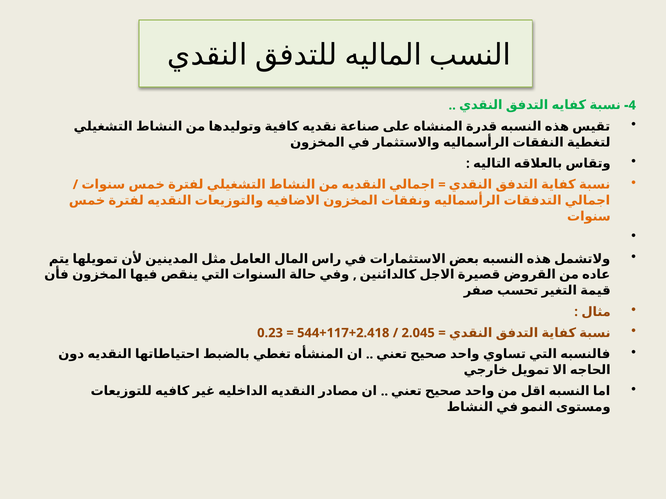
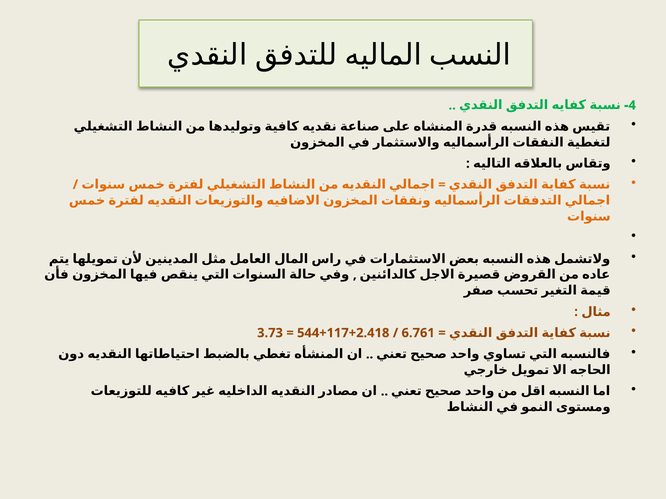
0.23: 0.23 -> 3.73 (270, 333)
2.045: 2.045 -> 6.761 (418, 333)
